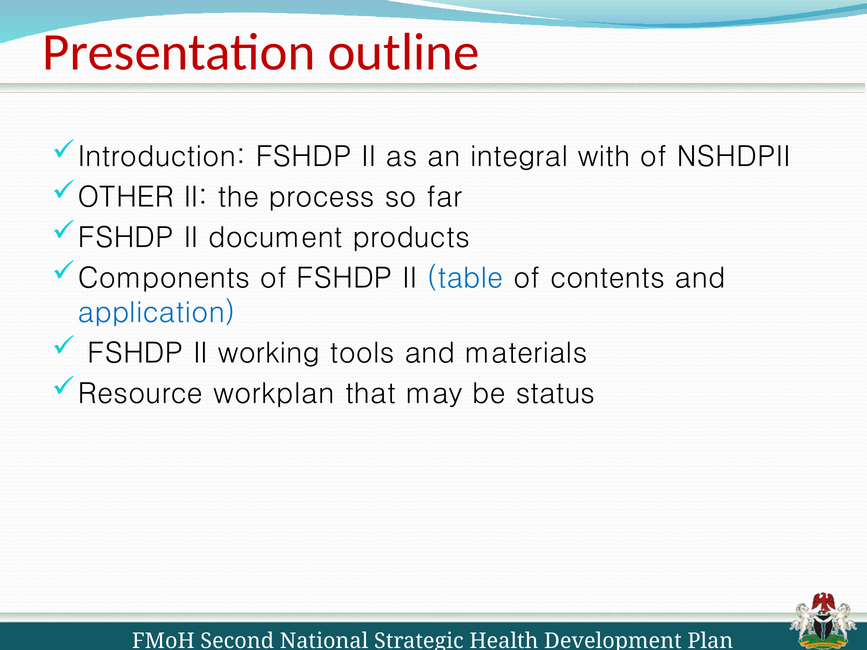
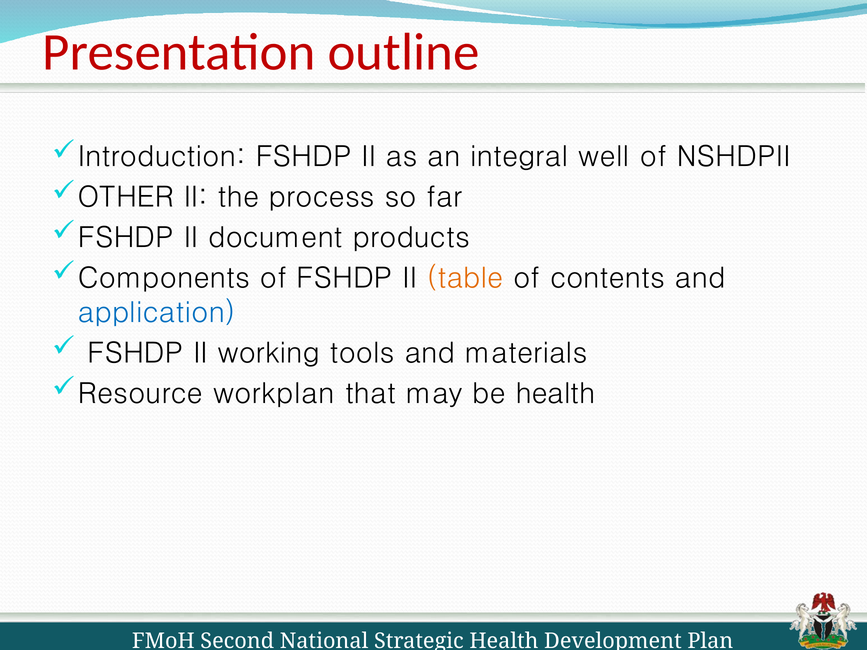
with: with -> well (604, 157)
table colour: blue -> orange (465, 278)
be status: status -> health (556, 394)
